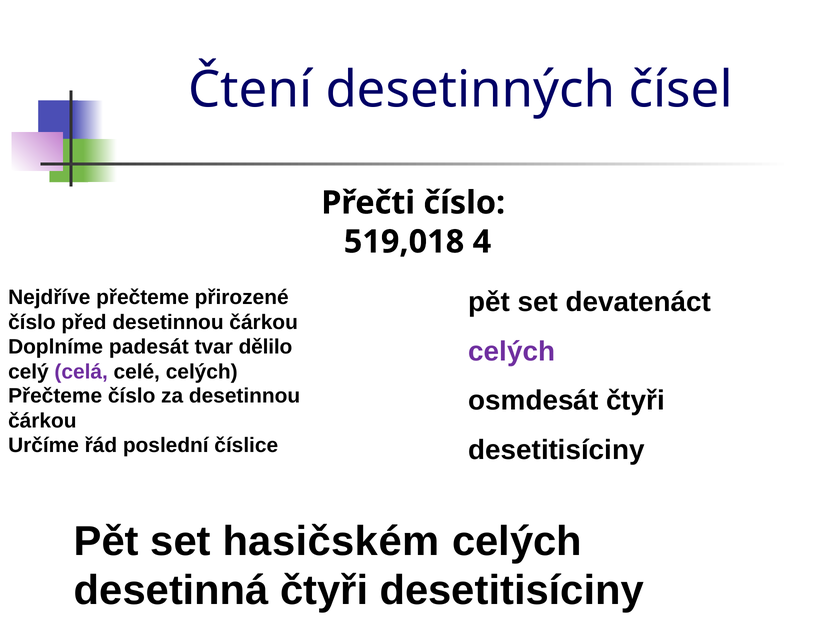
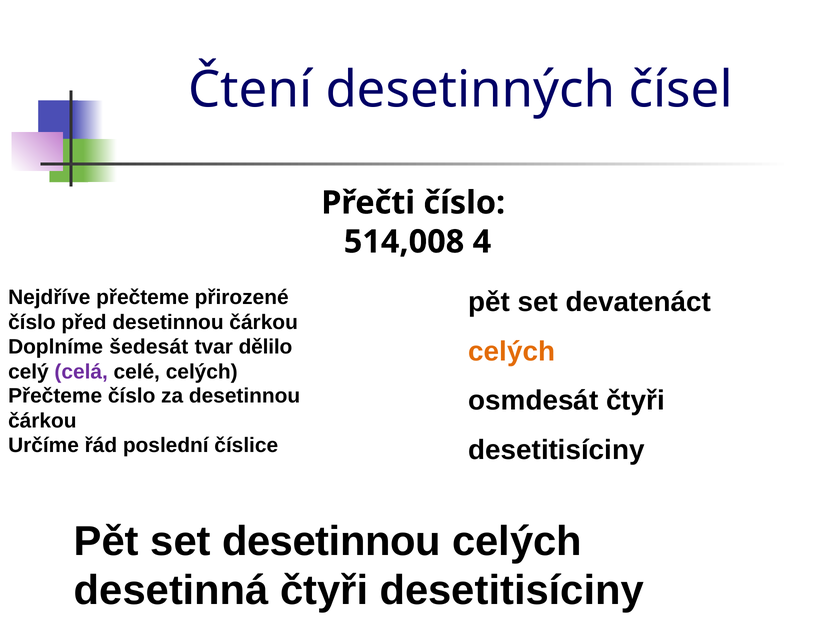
519,018: 519,018 -> 514,008 (404, 242)
padesát: padesát -> šedesát (149, 347)
celých colour: purple -> orange (512, 351)
set hasičském: hasičském -> desetinnou (331, 542)
